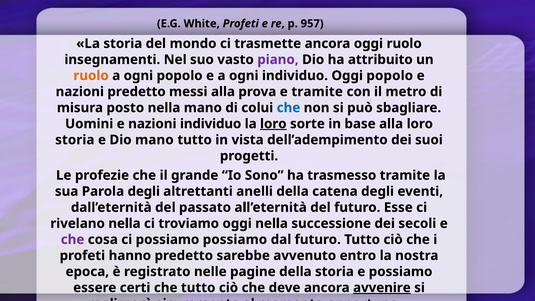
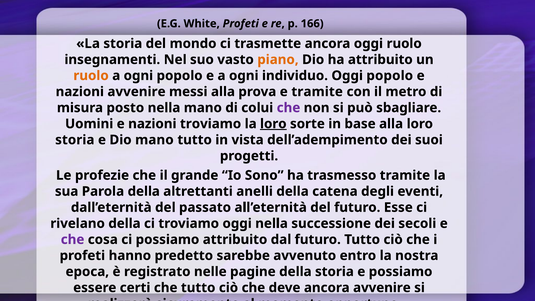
957: 957 -> 166 (312, 24)
piano colour: purple -> orange (278, 60)
nazioni predetto: predetto -> avvenire (136, 92)
che colour: blue -> purple (288, 108)
nazioni individuo: individuo -> troviamo (211, 124)
Parola degli: degli -> della (144, 191)
rivelano nella: nella -> della (124, 223)
possiamo possiamo: possiamo -> attribuito (235, 239)
avvenire underline: present -> none (382, 288)
